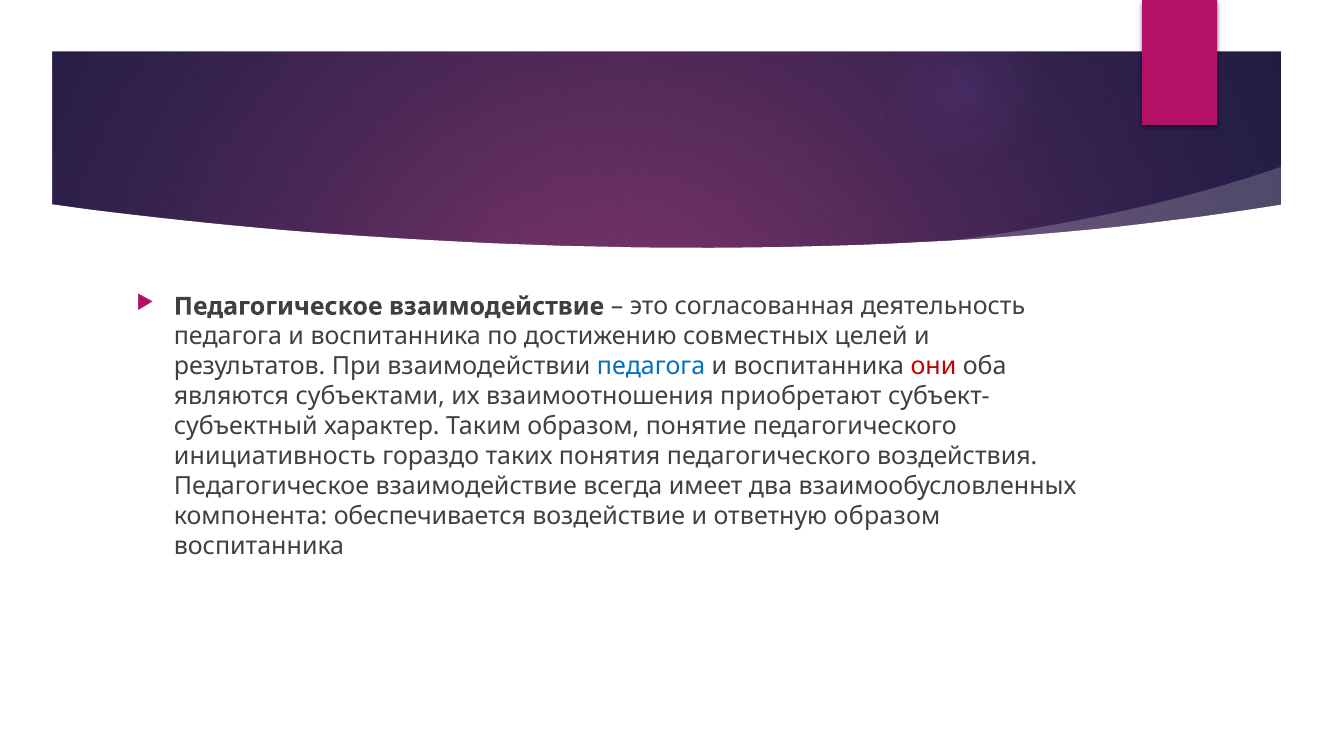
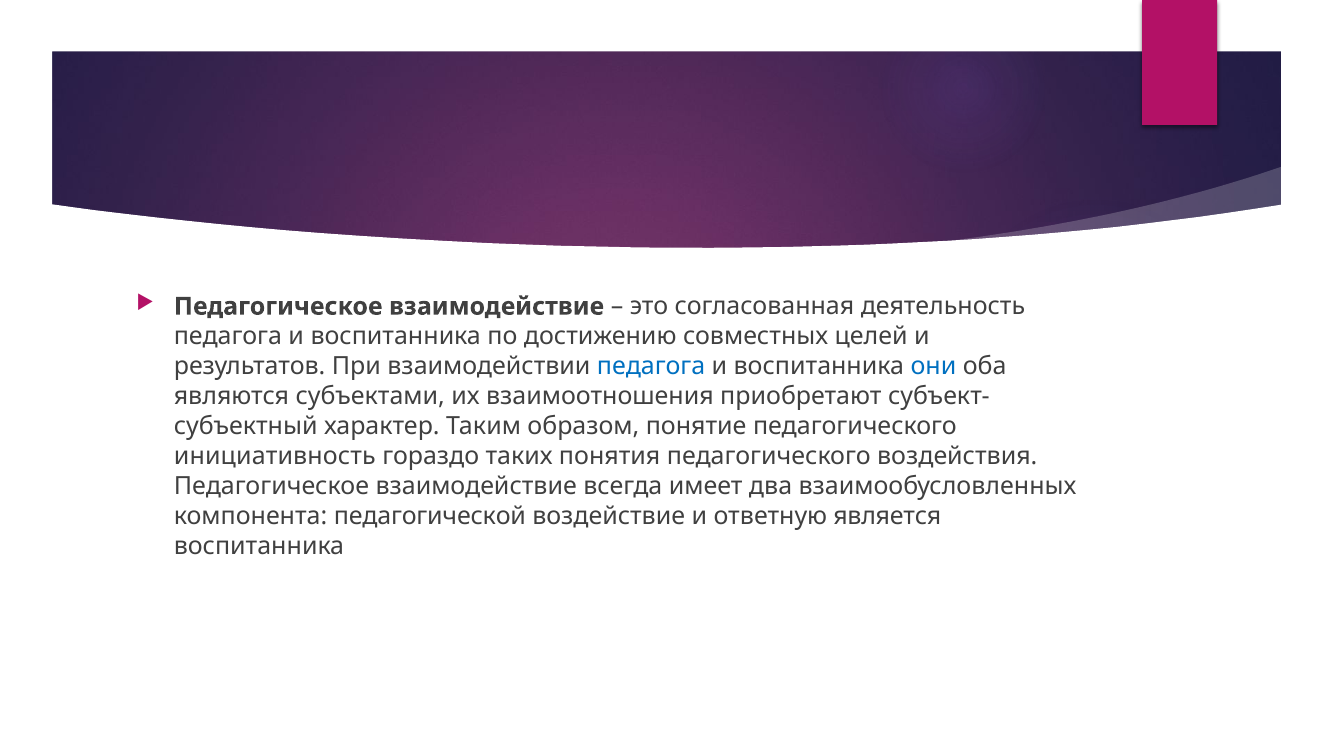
они colour: red -> blue (933, 367)
обеспечивается: обеспечивается -> педагогической (430, 517)
ответную образом: образом -> является (887, 517)
